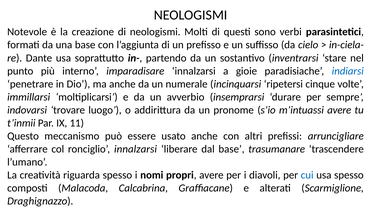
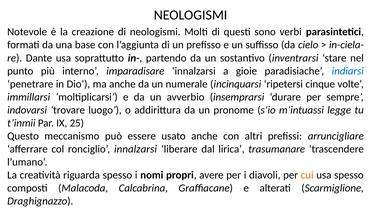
m’intuassi avere: avere -> legge (339, 110)
11: 11 -> 25 (77, 123)
dal base: base -> lirica (232, 149)
cui colour: blue -> orange (307, 175)
